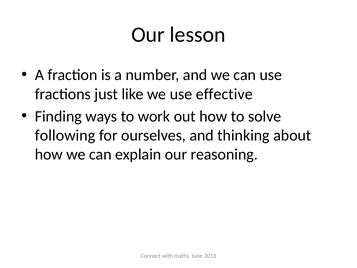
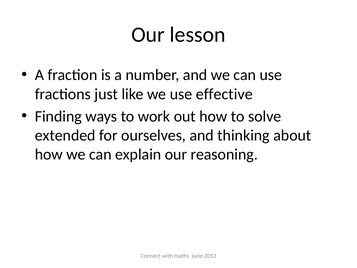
following: following -> extended (65, 135)
